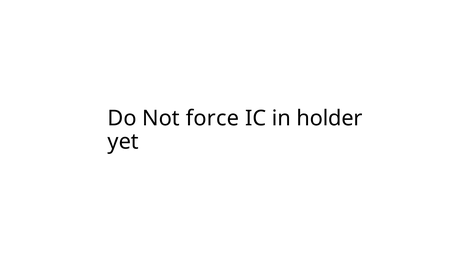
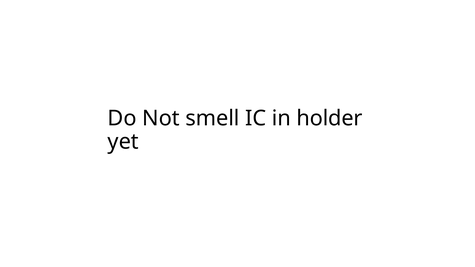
force: force -> smell (213, 118)
